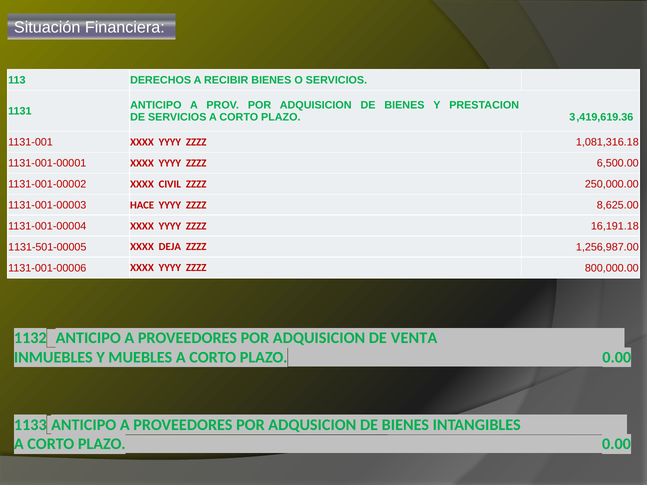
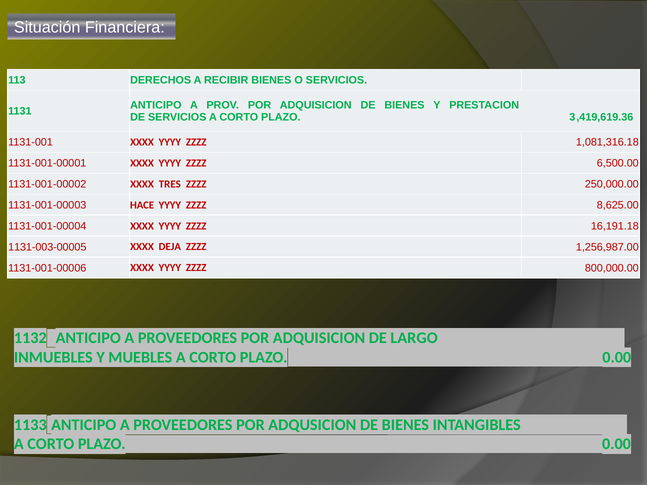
CIVIL: CIVIL -> TRES (170, 184)
1131-501-00005: 1131-501-00005 -> 1131-003-00005 (47, 247)
VENTA: VENTA -> LARGO (414, 338)
